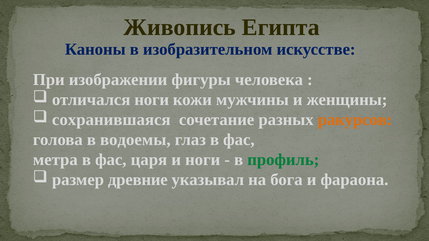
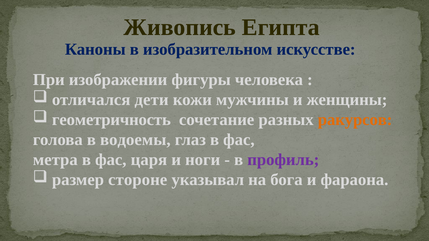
отличался ноги: ноги -> дети (152, 100)
сохранившаяся: сохранившаяся -> геометричность (111, 120)
профиль colour: green -> purple (283, 160)
древние: древние -> стороне (138, 180)
